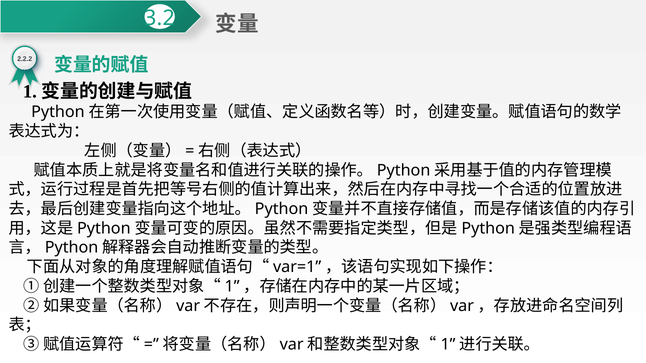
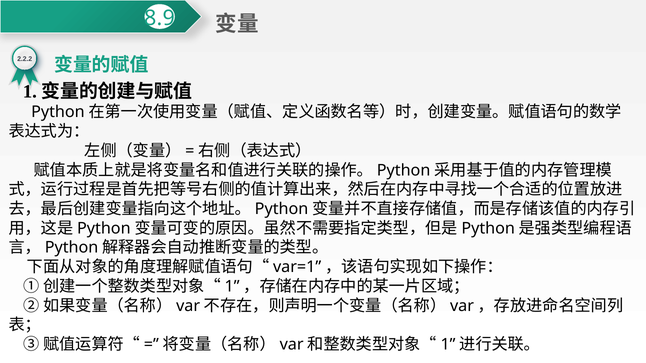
3.2: 3.2 -> 8.9 (160, 18)
